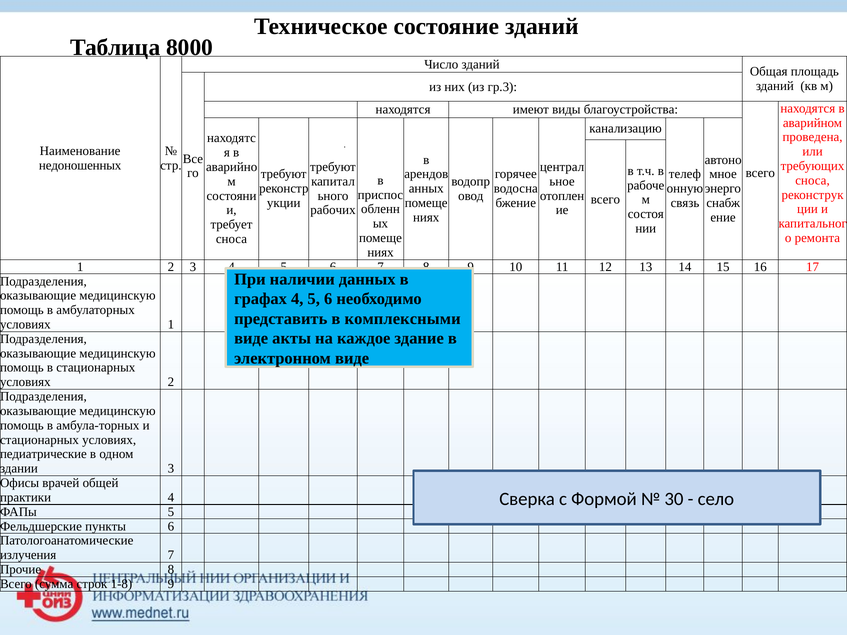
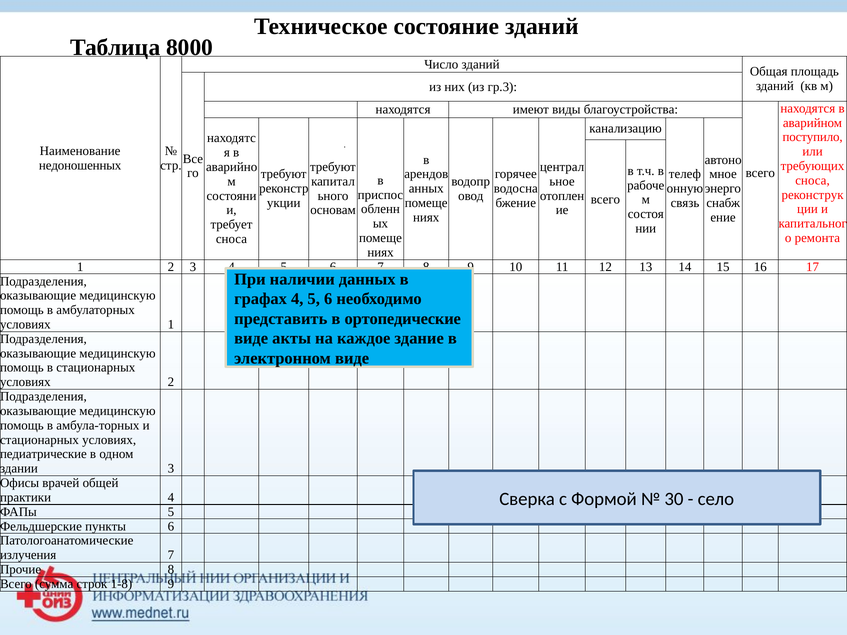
проведена: проведена -> поступило (813, 137)
рабочих: рабочих -> основам (333, 210)
комплексными: комплексными -> ортопедические (403, 319)
